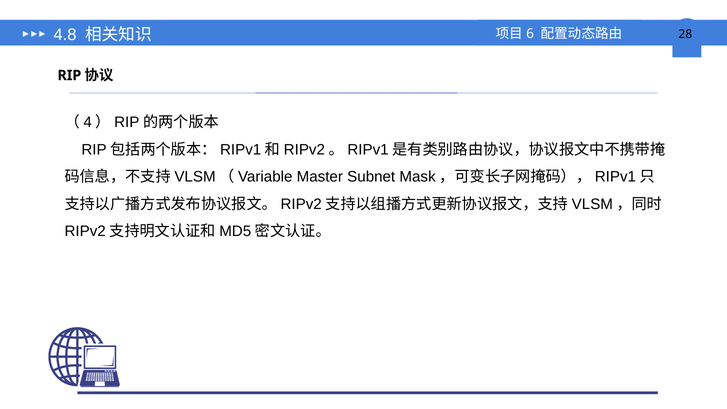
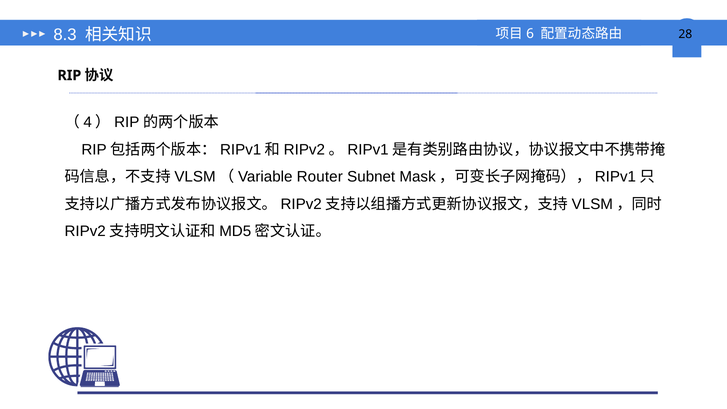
4.8: 4.8 -> 8.3 (65, 35)
Master: Master -> Router (320, 177)
